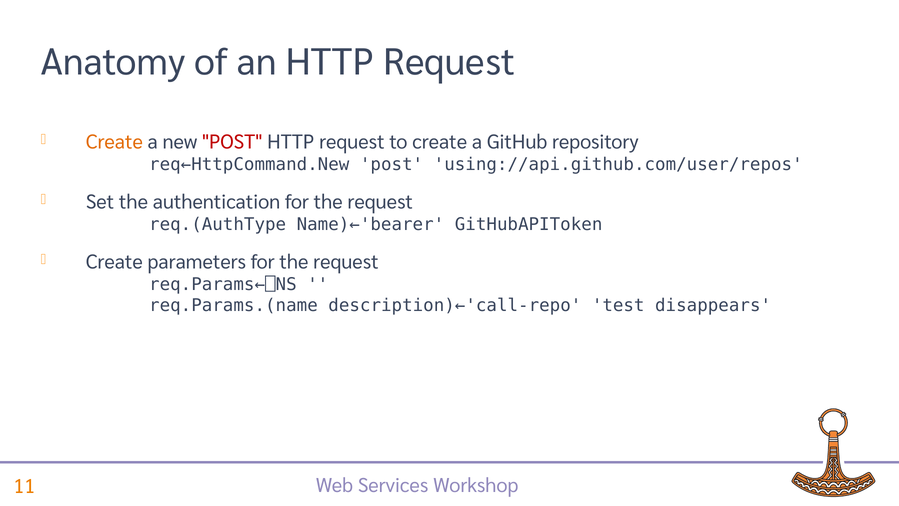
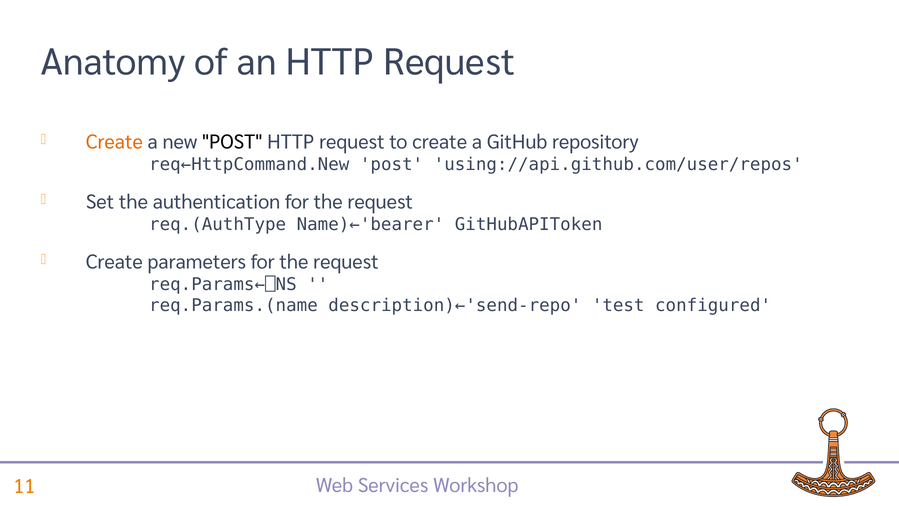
POST colour: red -> black (232, 142)
description)←'call-repo: description)←'call-repo -> description)←'send-repo (455, 305)
disappears: disappears -> configured (713, 305)
